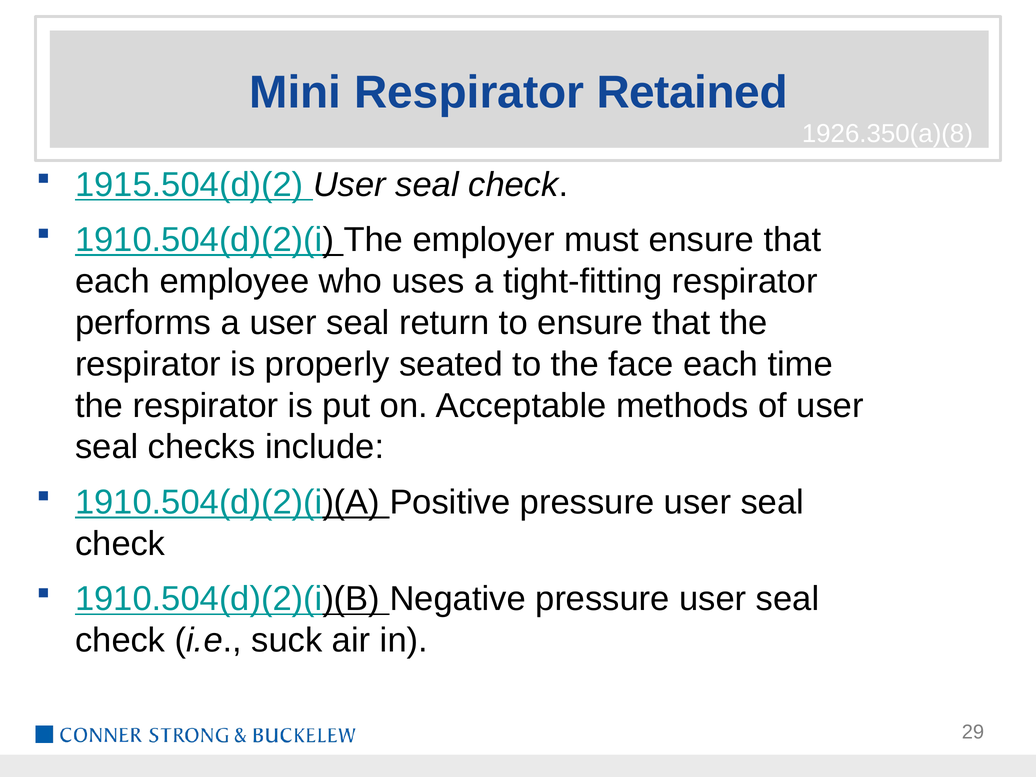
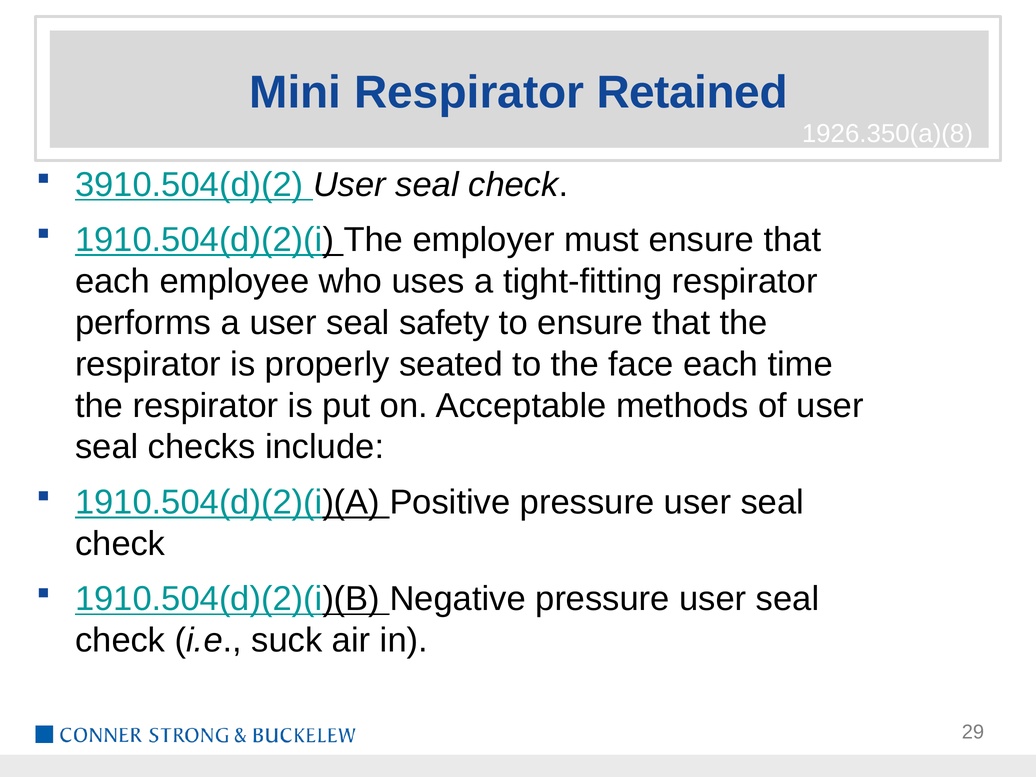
1915.504(d)(2: 1915.504(d)(2 -> 3910.504(d)(2 (189, 185)
return: return -> safety (444, 323)
